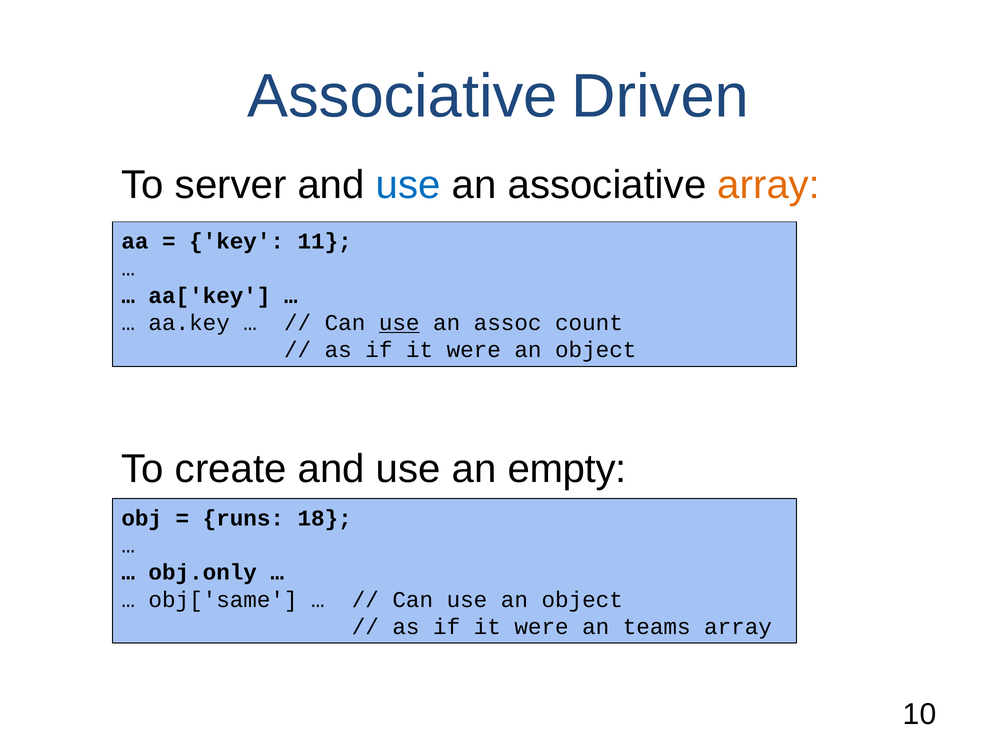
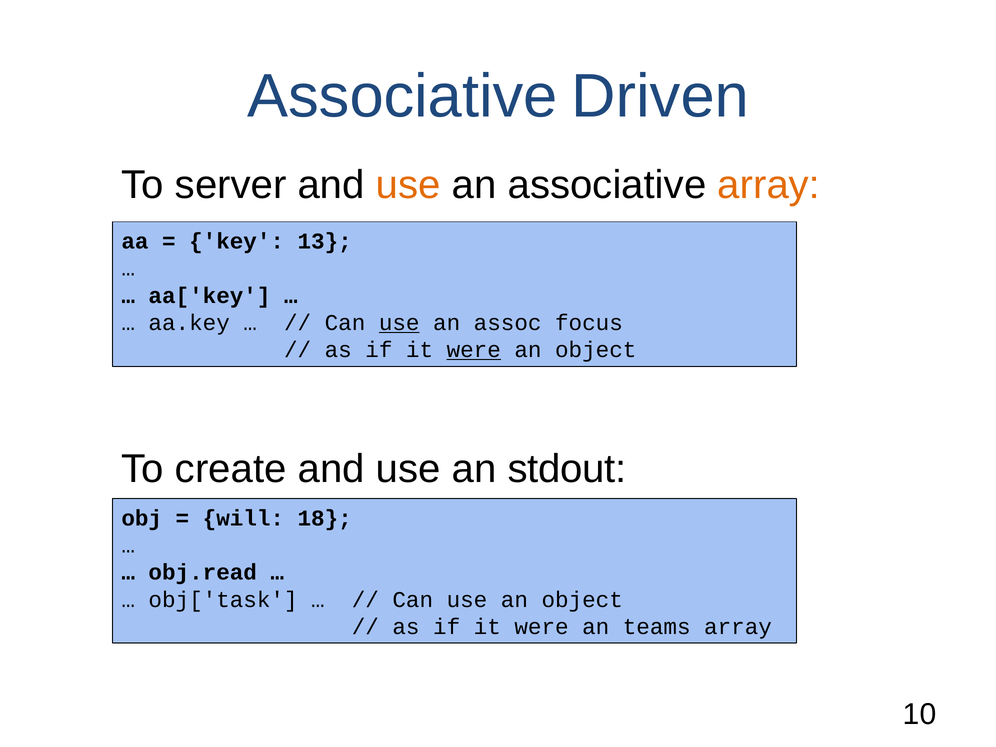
use colour: blue -> orange (408, 185)
11: 11 -> 13 (325, 241)
count: count -> focus (589, 323)
were underline: none -> present (474, 350)
empty: empty -> stdout (567, 469)
runs: runs -> will (243, 518)
obj.only: obj.only -> obj.read (203, 572)
obj['same: obj['same -> obj['task (223, 600)
